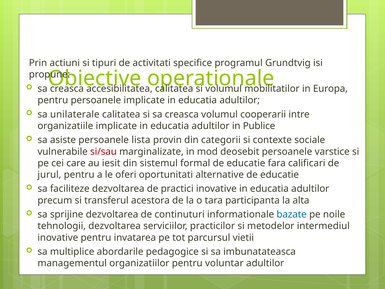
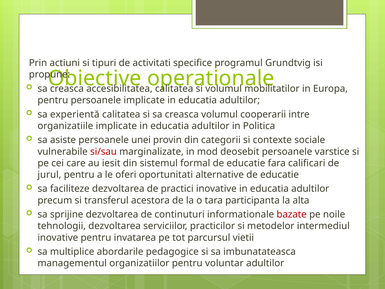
unilaterale: unilaterale -> experientă (75, 114)
Publice: Publice -> Politica (259, 126)
lista: lista -> unei (141, 140)
bazate colour: blue -> red (292, 214)
